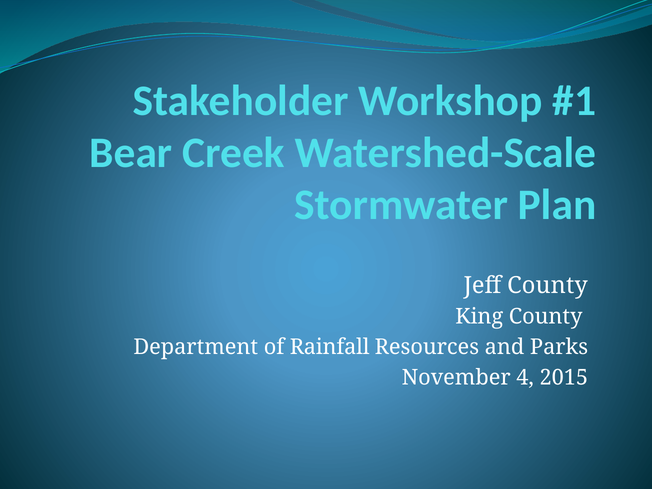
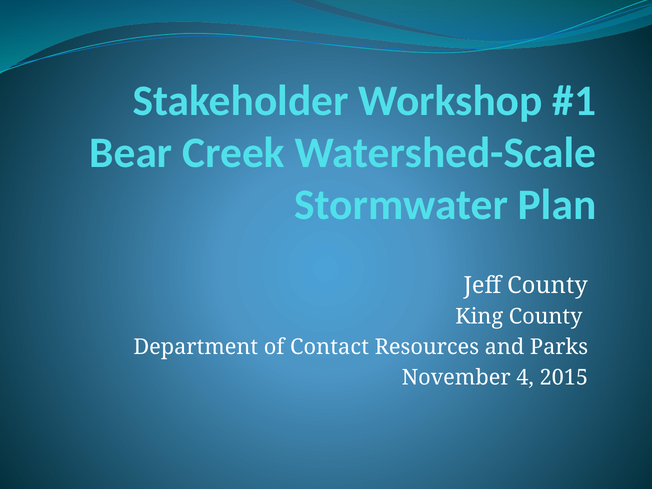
Rainfall: Rainfall -> Contact (329, 347)
